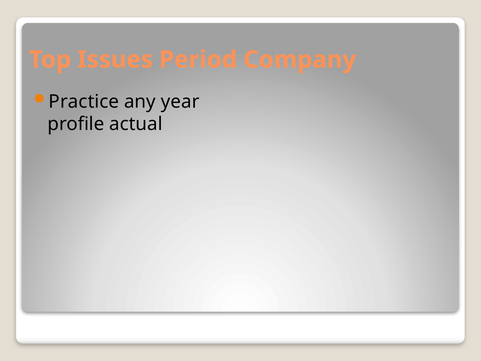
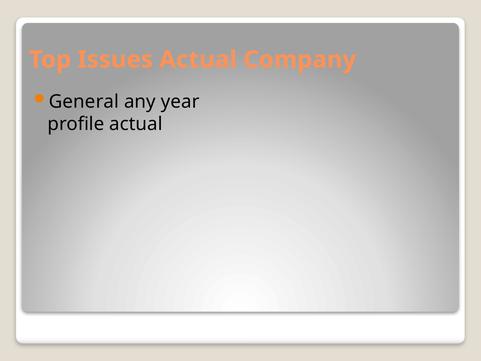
Issues Period: Period -> Actual (198, 60)
Practice: Practice -> General (84, 102)
